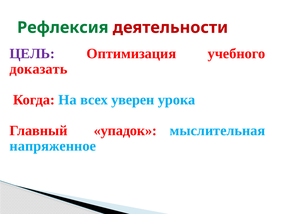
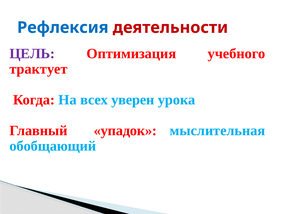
Рефлексия colour: green -> blue (63, 28)
доказать: доказать -> трактует (39, 69)
напряженное: напряженное -> обобщающий (53, 146)
